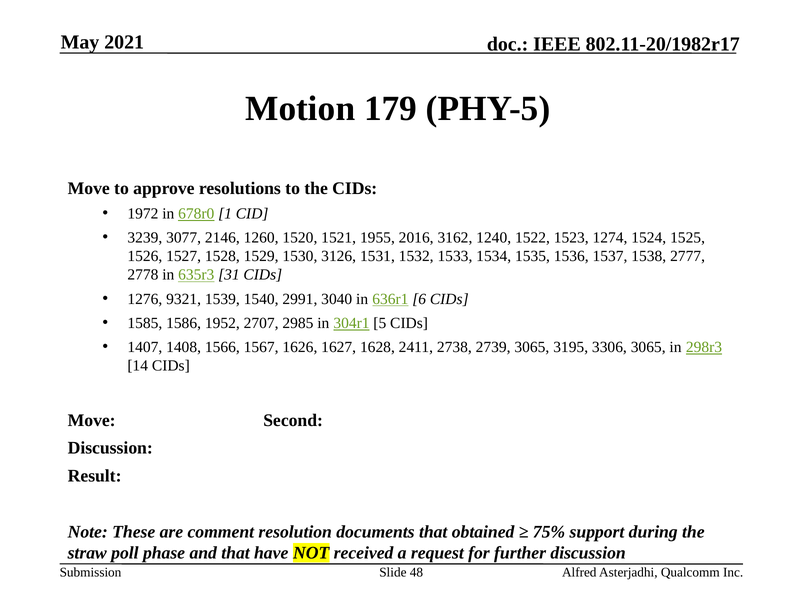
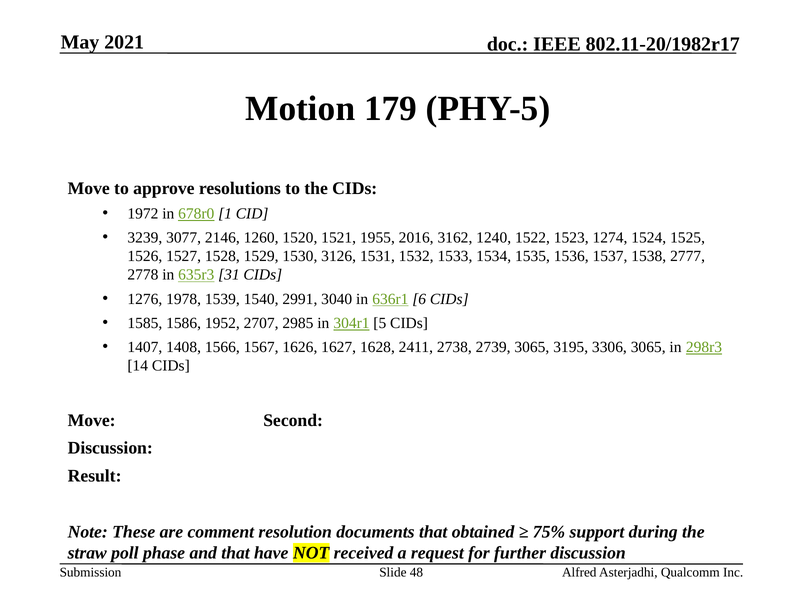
9321: 9321 -> 1978 (184, 299)
